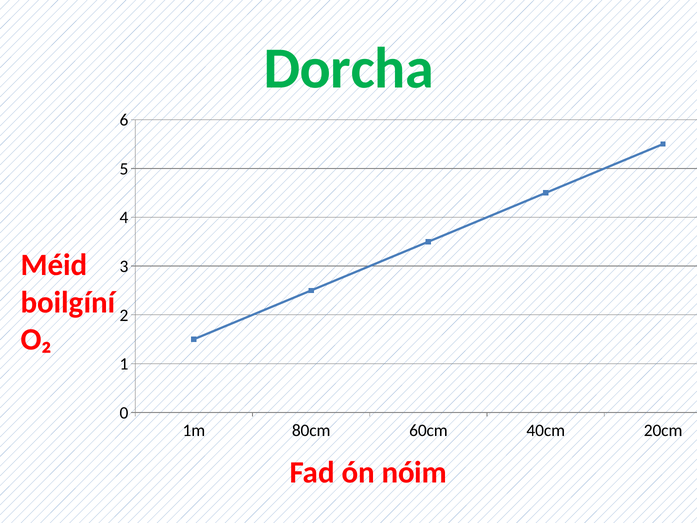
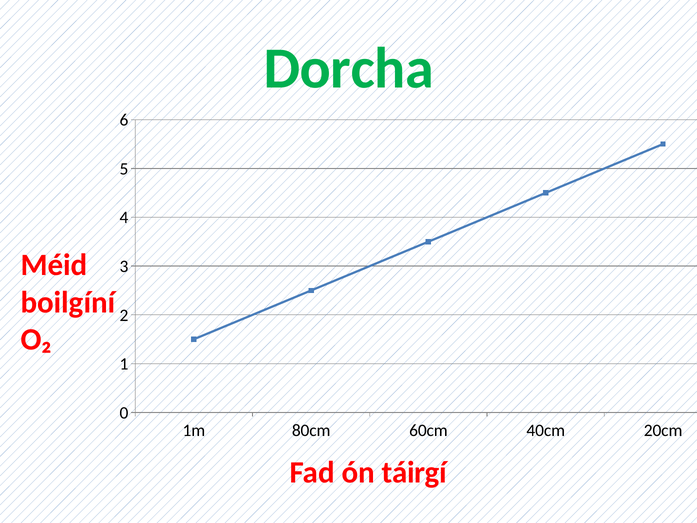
nóim: nóim -> táirgí (414, 472)
